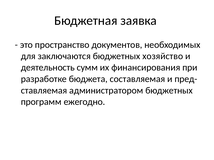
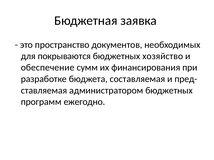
заключаются: заключаются -> покрываются (64, 56)
деятельность: деятельность -> обеспечение (48, 68)
